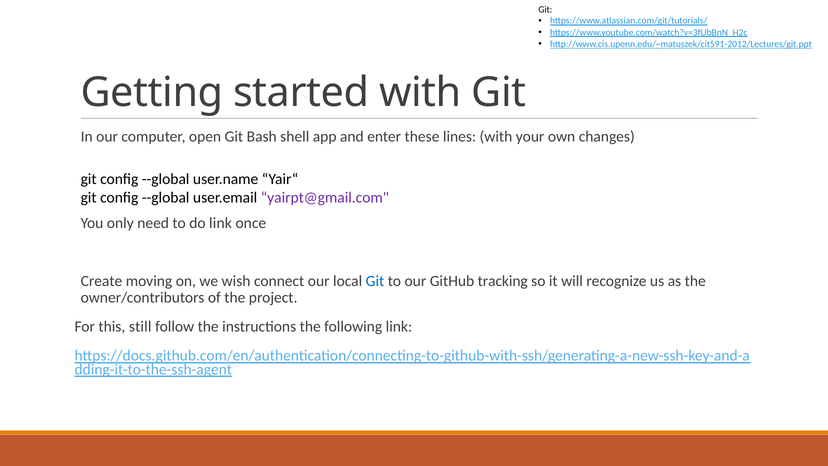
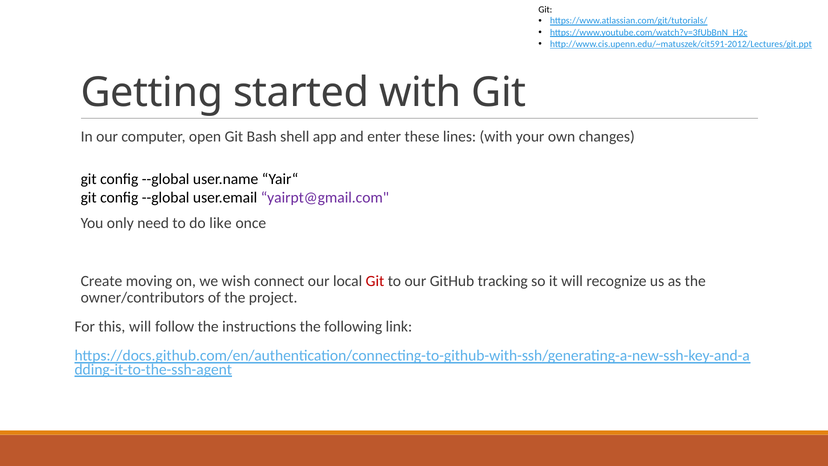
do link: link -> like (220, 223)
Git colour: blue -> red (375, 281)
this still: still -> will (140, 327)
